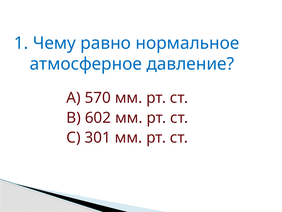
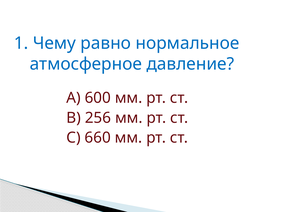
570: 570 -> 600 (98, 98)
602: 602 -> 256 (98, 118)
301: 301 -> 660 (98, 137)
